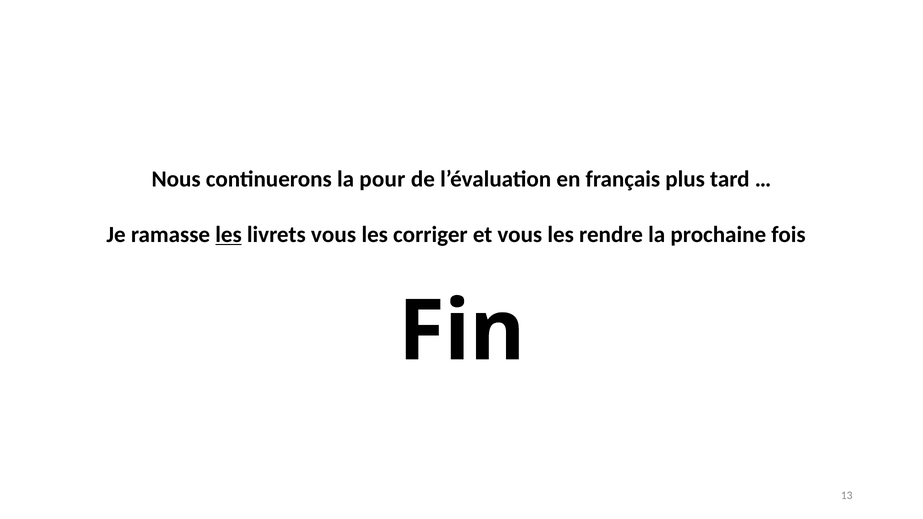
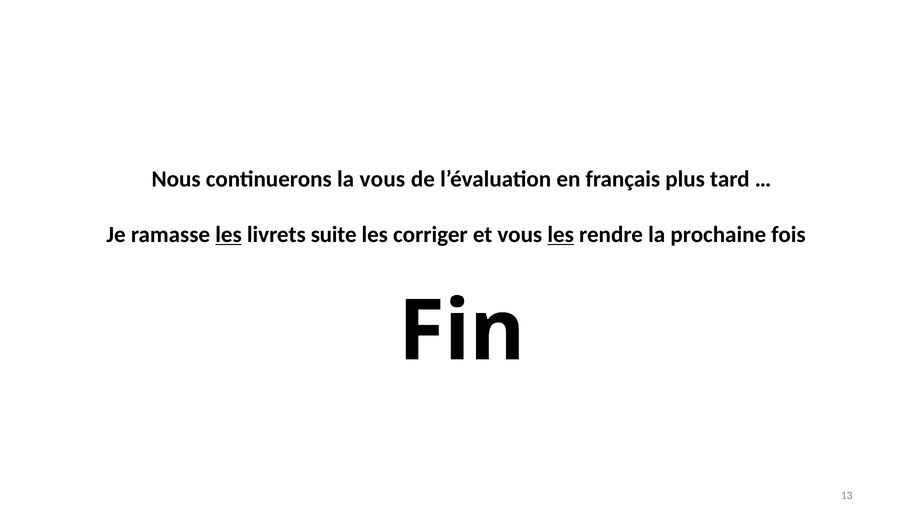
la pour: pour -> vous (382, 179)
livrets vous: vous -> suite (334, 235)
les underline: none -> present (561, 235)
